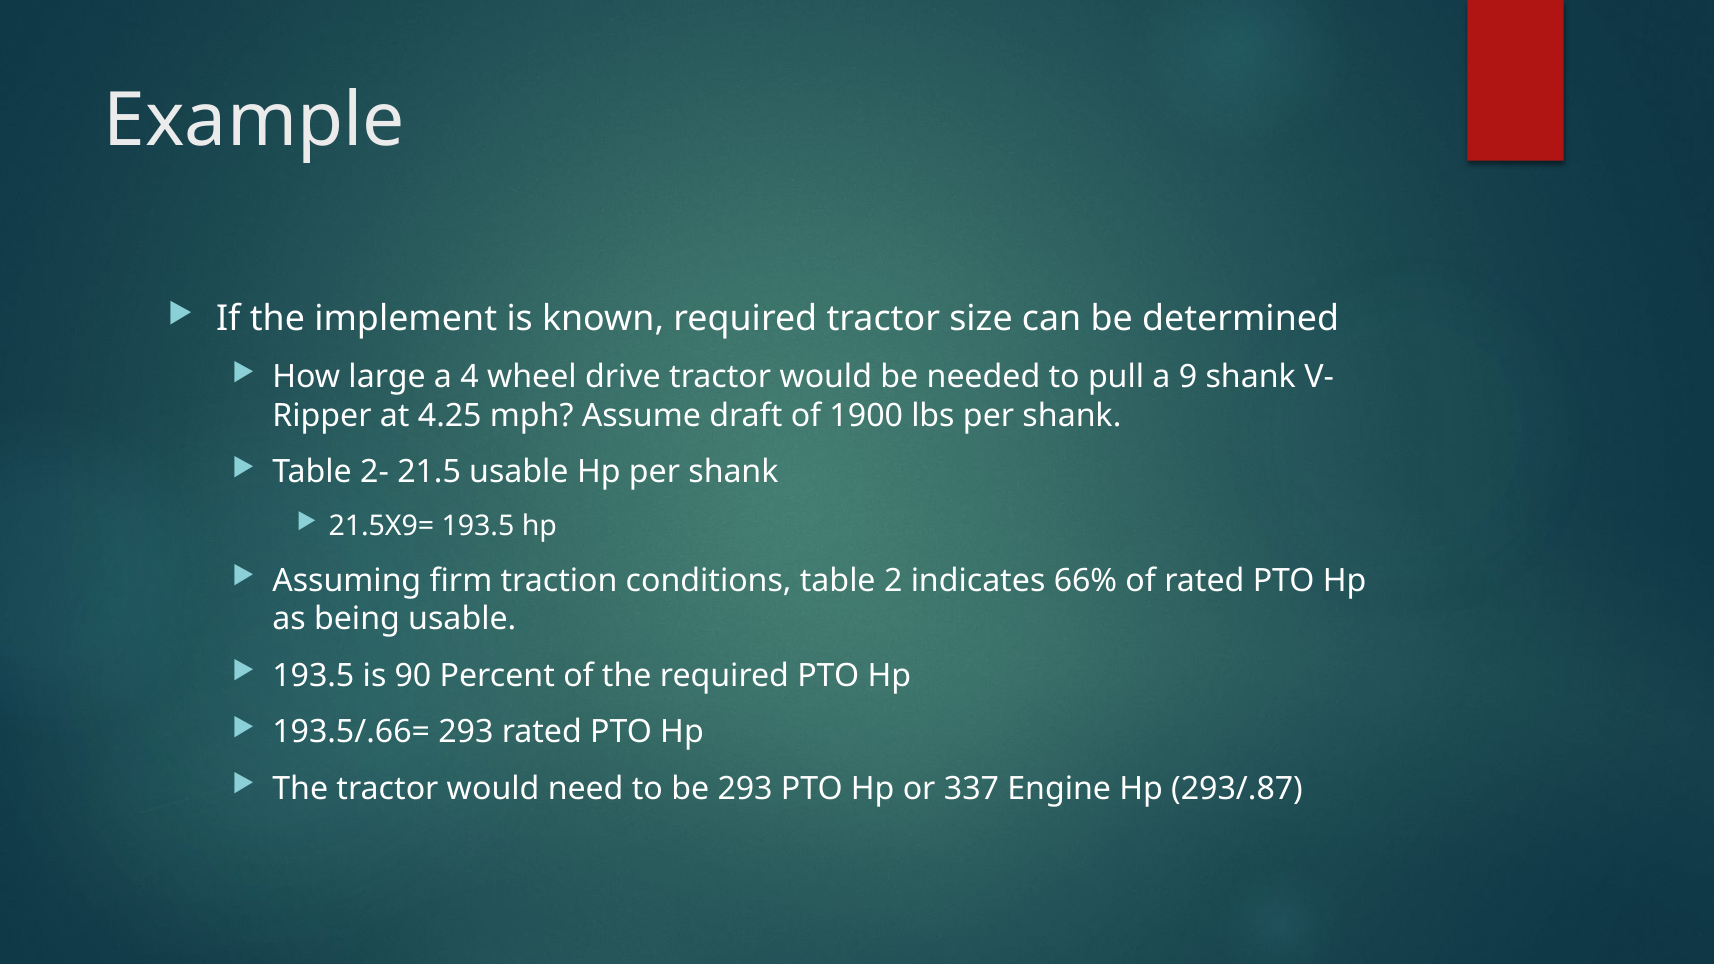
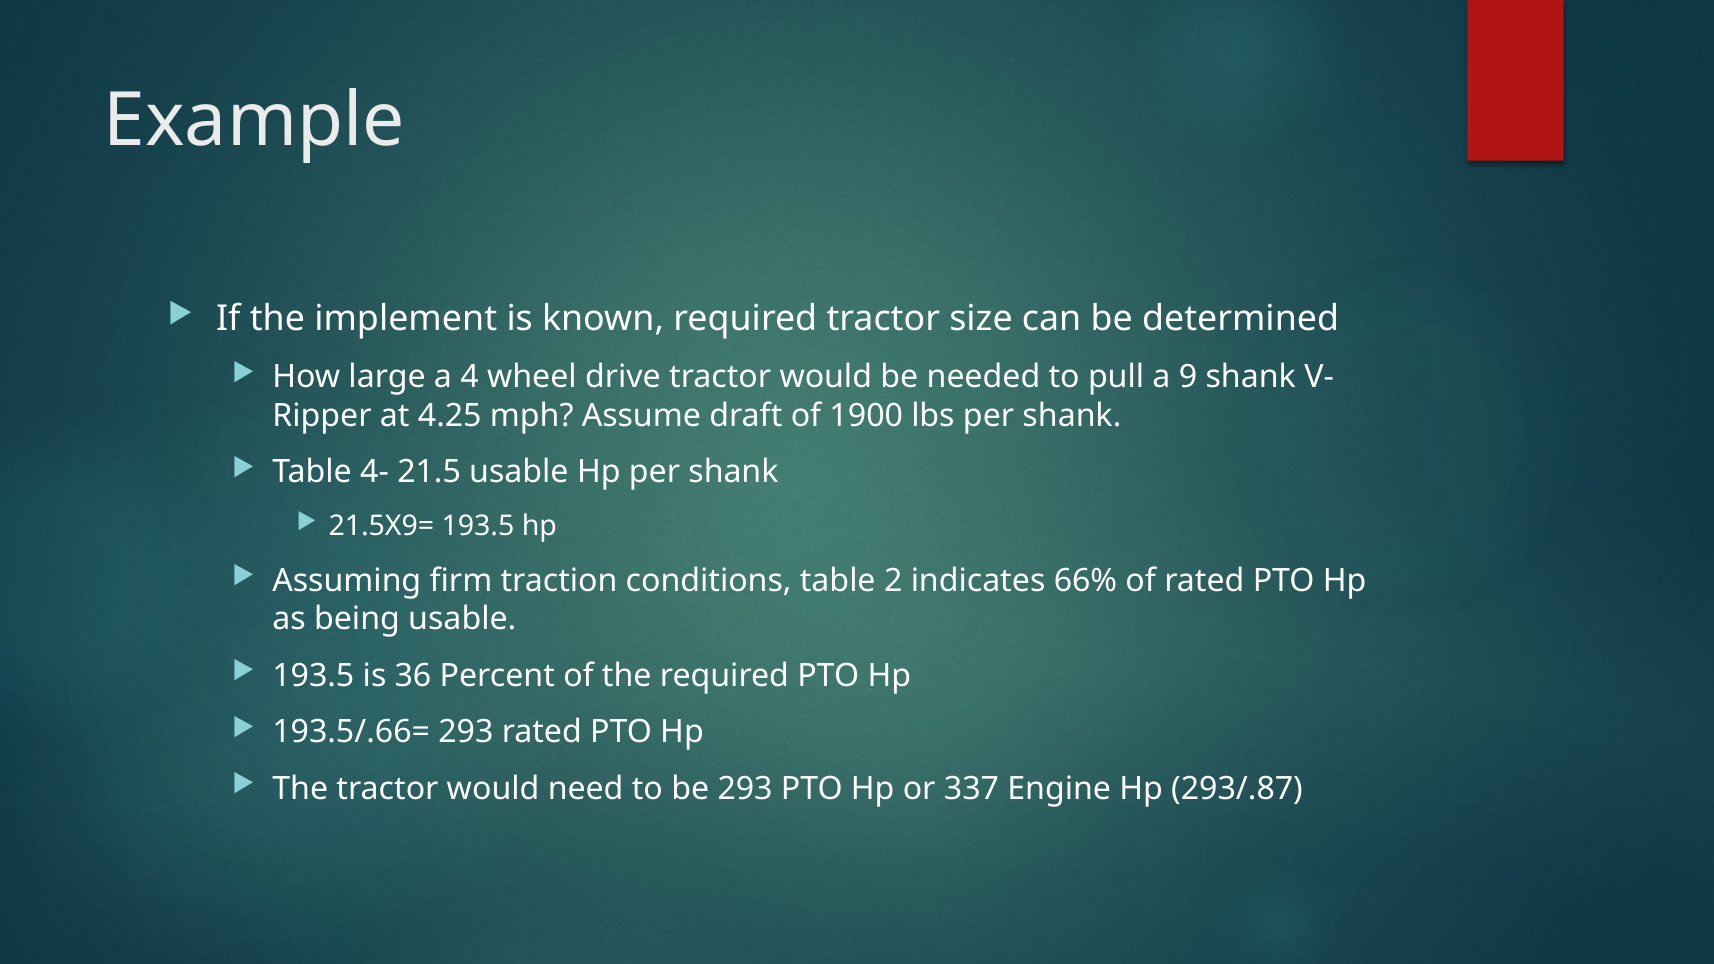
2-: 2- -> 4- (375, 472)
90: 90 -> 36 (413, 676)
